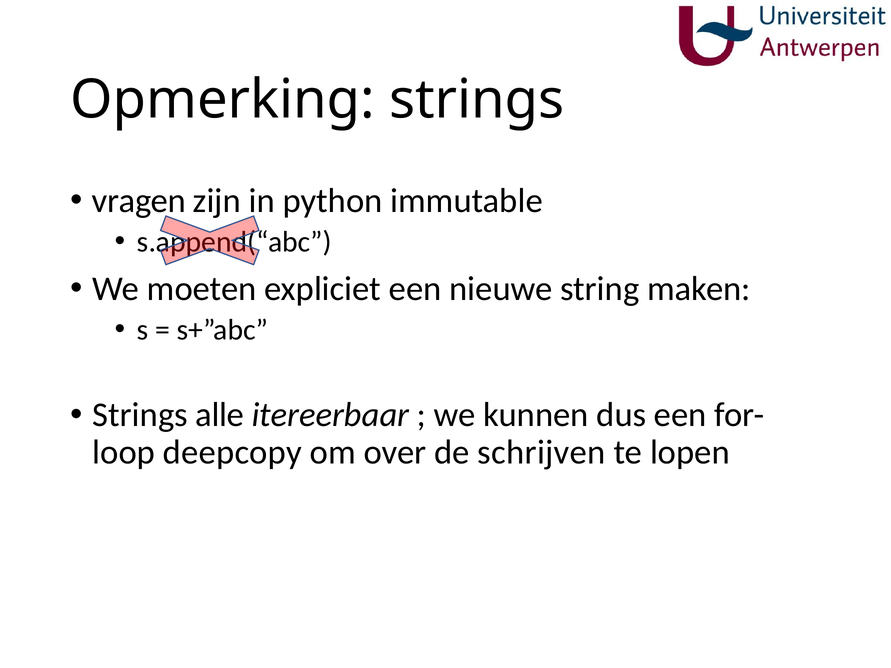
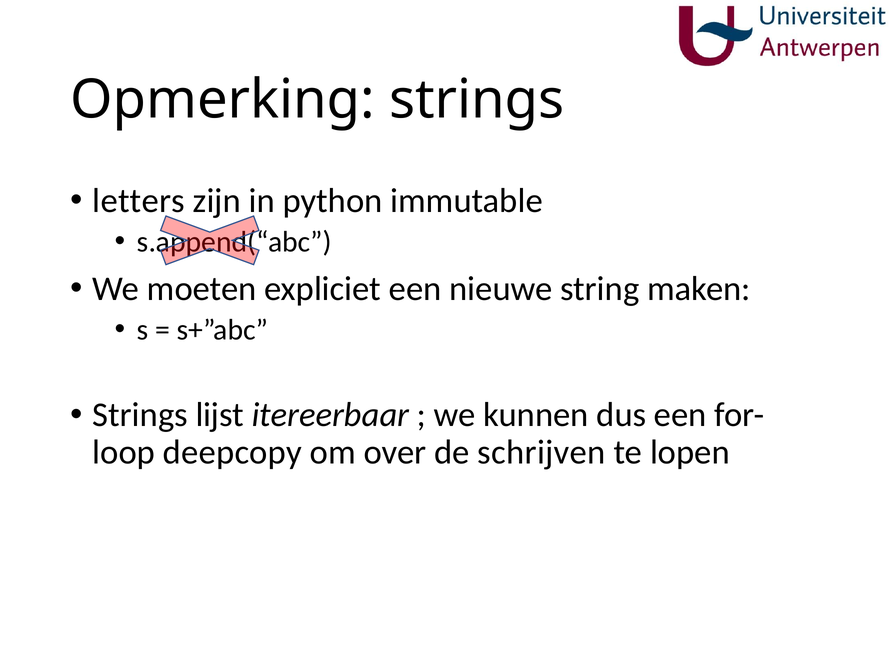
vragen: vragen -> letters (139, 201)
alle: alle -> lijst (220, 415)
